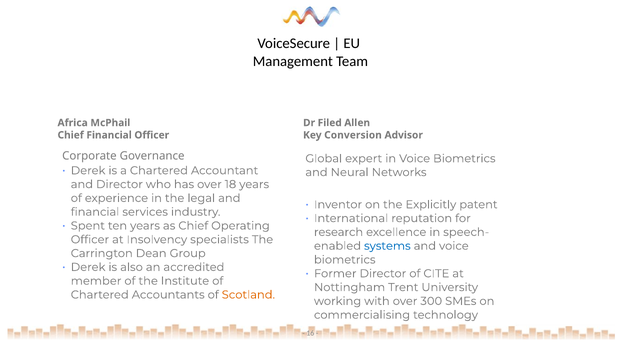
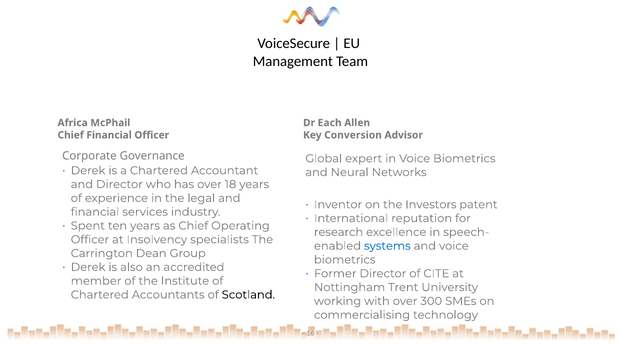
Filed: Filed -> Each (330, 123)
Explicitly: Explicitly -> Investors (431, 205)
Scotland colour: orange -> black (248, 295)
